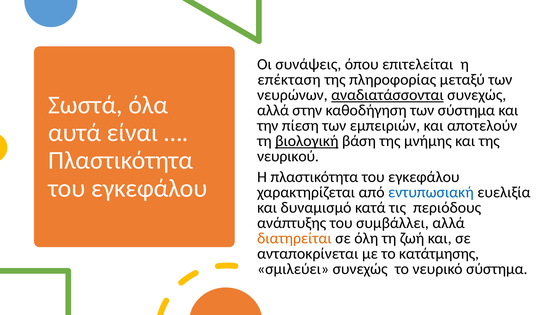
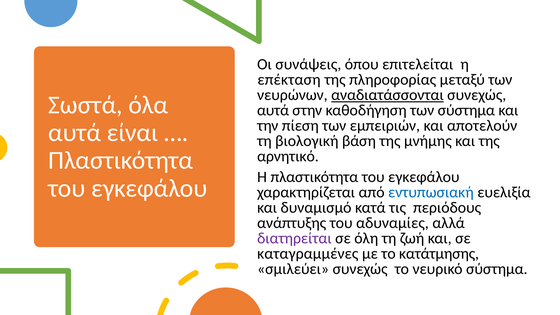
αλλά: αλλά -> αυτά (273, 110)
βιολογική underline: present -> none (307, 141)
νευρικού: νευρικού -> αρνητικό (288, 156)
συμβάλλει: συμβάλλει -> αδυναμίες (392, 223)
διατηρείται colour: orange -> purple (294, 238)
ανταποκρίνεται: ανταποκρίνεται -> καταγραμμένες (308, 254)
